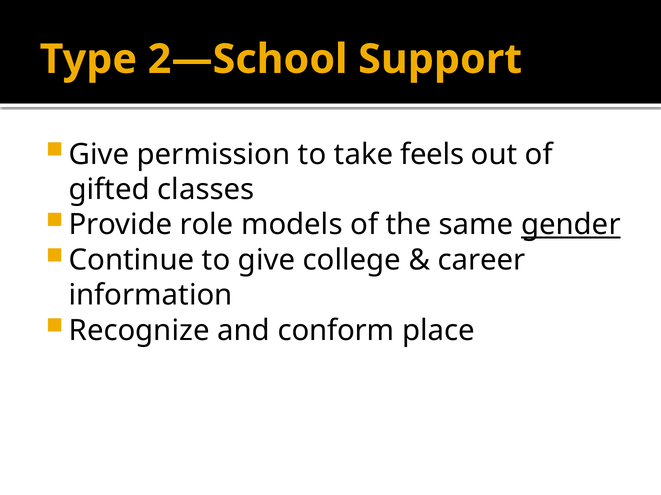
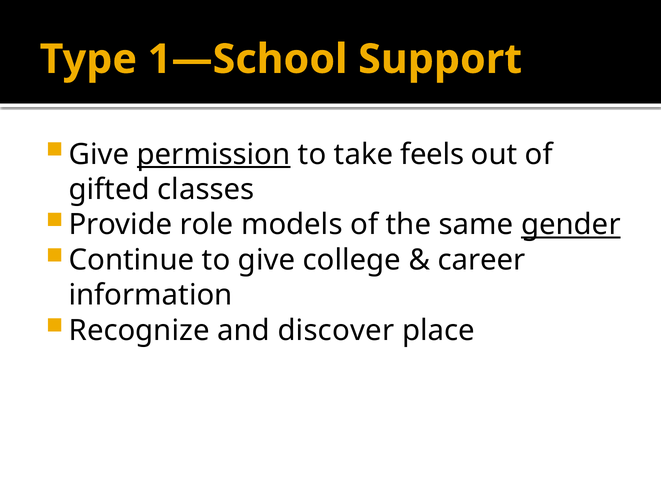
2—School: 2—School -> 1—School (248, 59)
permission underline: none -> present (214, 155)
conform: conform -> discover (336, 331)
